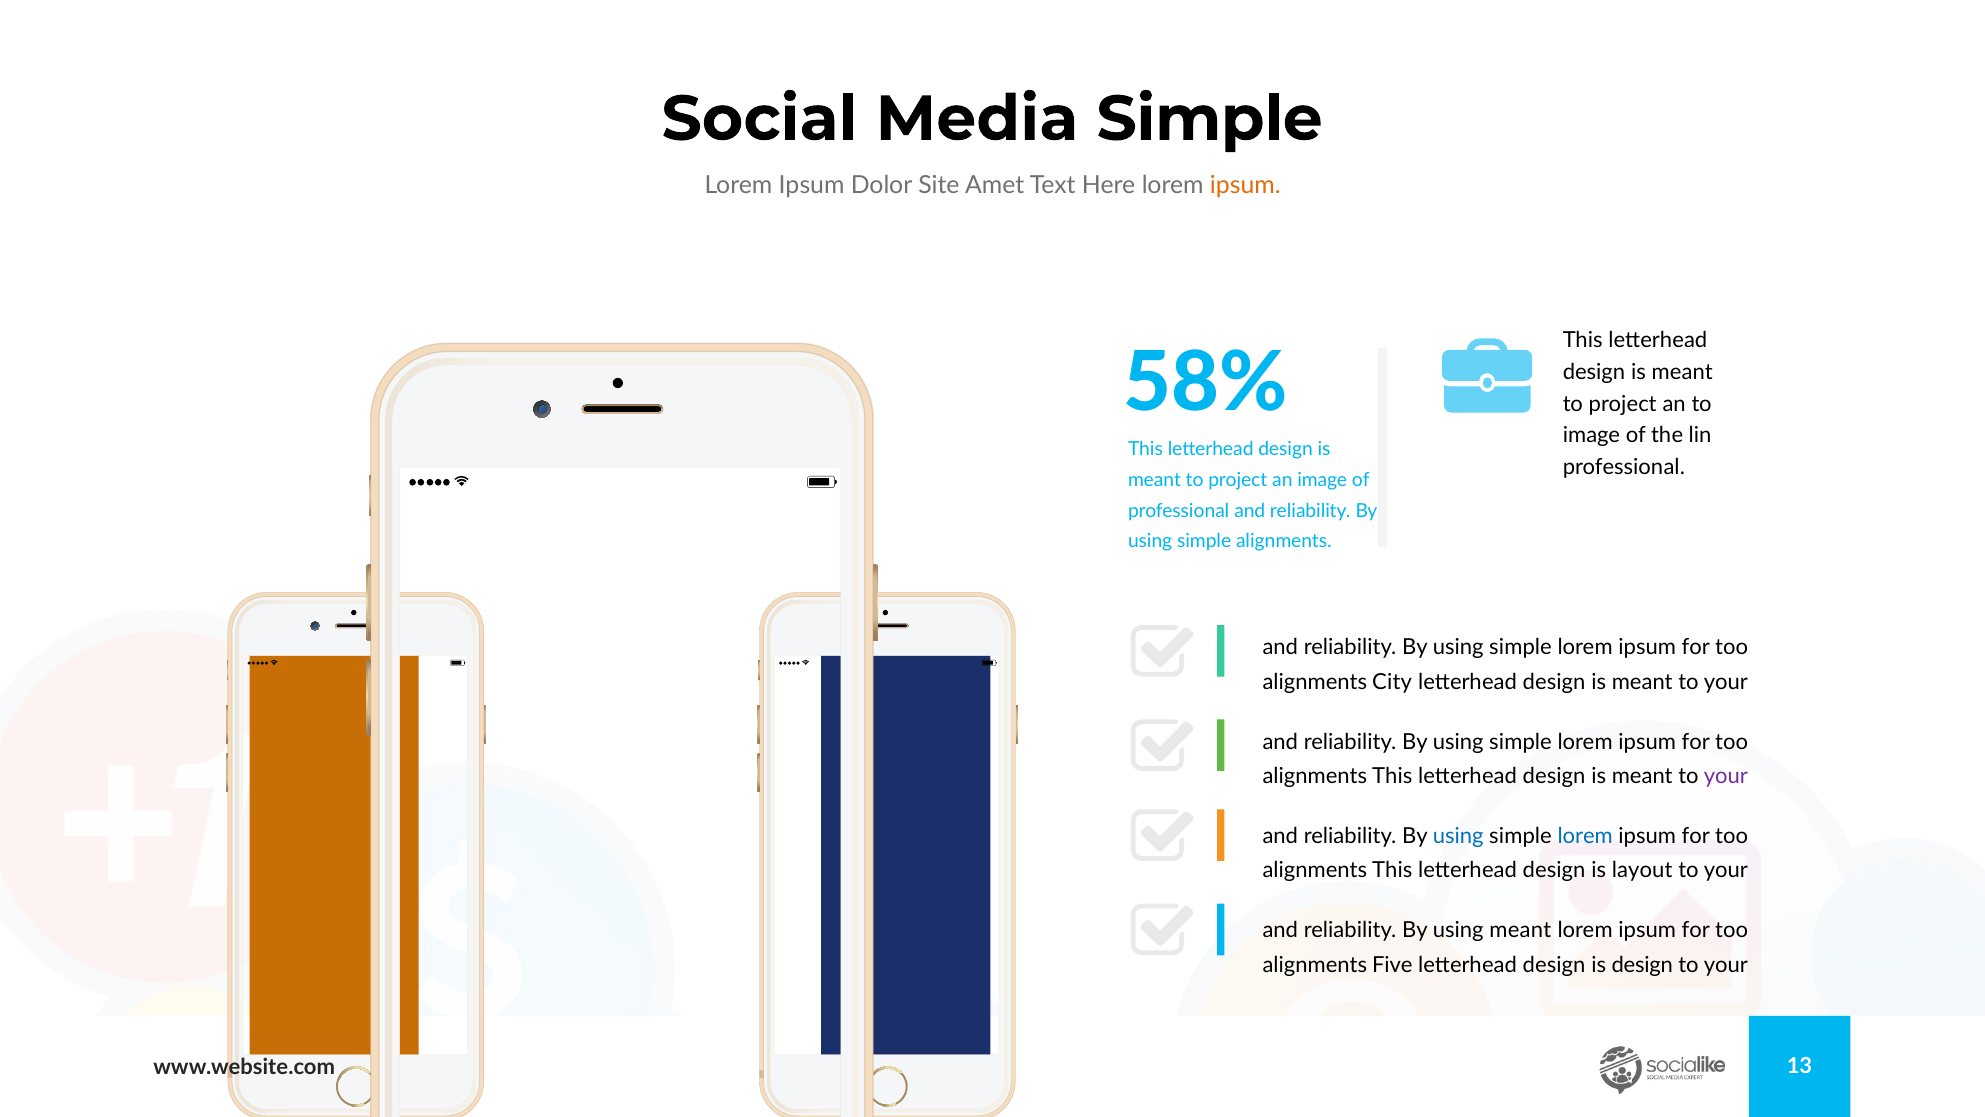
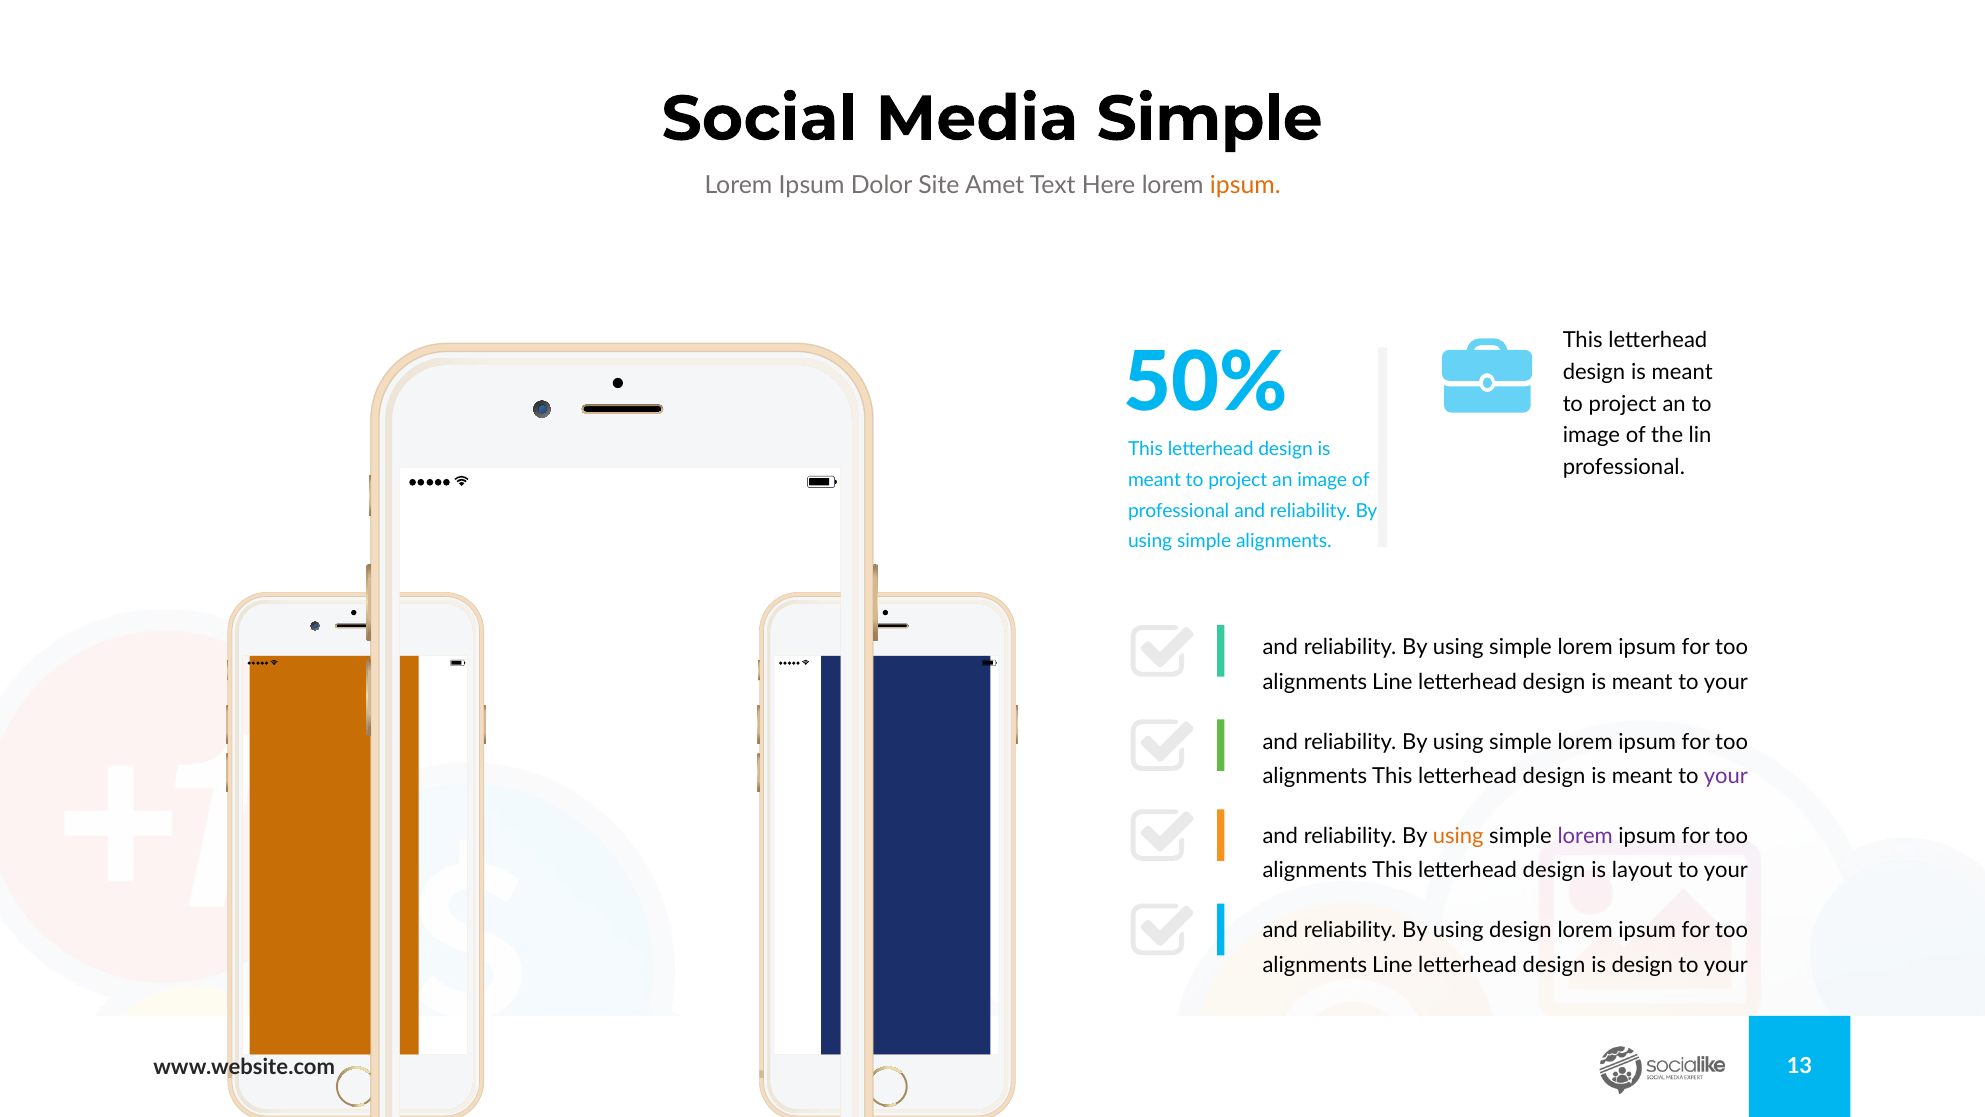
58%: 58% -> 50% (1205, 383)
City: City -> Line (1392, 682)
using colour: blue -> orange (1458, 836)
lorem colour: blue -> purple (1585, 836)
using meant: meant -> design (1520, 930)
Five: Five -> Line (1392, 964)
